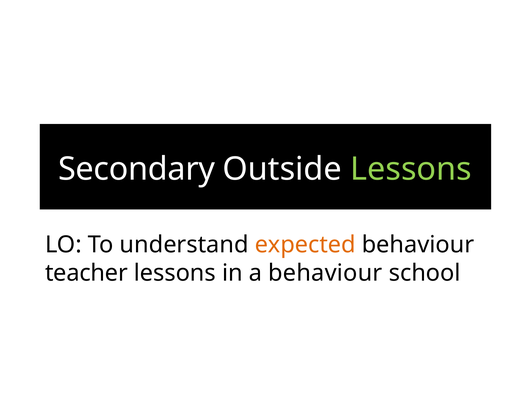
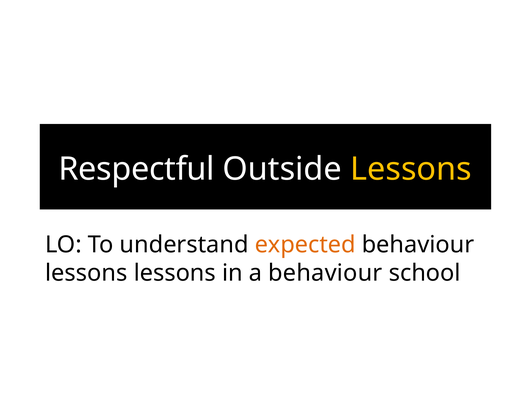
Secondary: Secondary -> Respectful (137, 169)
Lessons colour: light green -> yellow (411, 169)
teacher: teacher -> lessons (86, 272)
